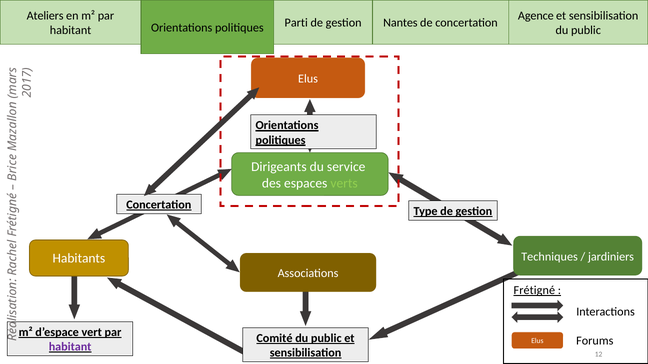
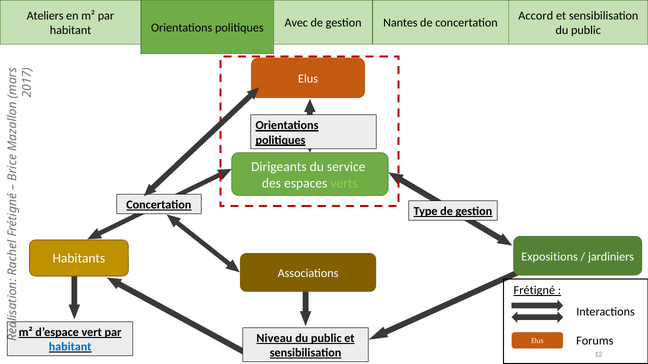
Agence: Agence -> Accord (536, 16)
Parti: Parti -> Avec (296, 23)
Techniques: Techniques -> Expositions (550, 257)
Comité: Comité -> Niveau (274, 339)
habitant colour: purple -> blue (70, 347)
